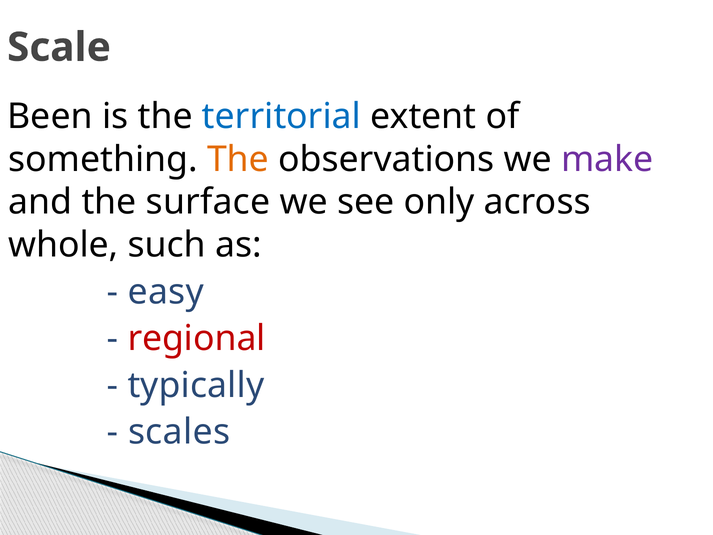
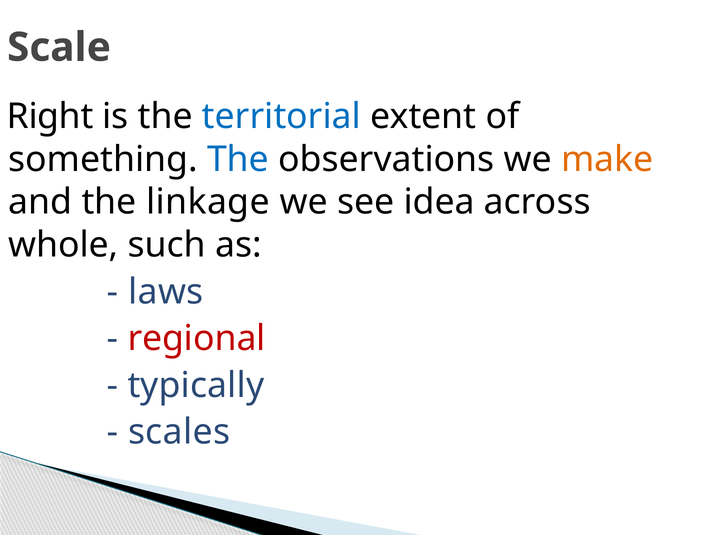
Been: Been -> Right (50, 117)
The colour: orange -> blue (238, 159)
make colour: purple -> orange (607, 159)
surface: surface -> linkage (208, 202)
only: only -> idea (439, 202)
easy: easy -> laws (166, 292)
